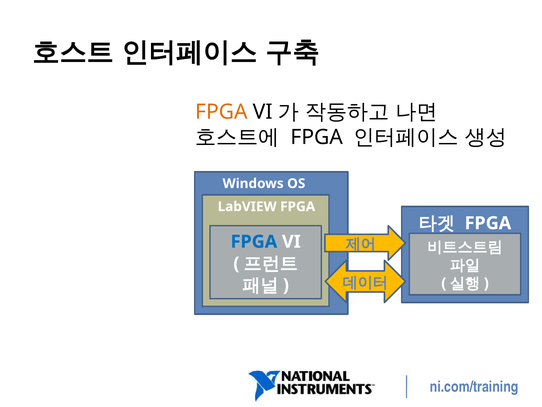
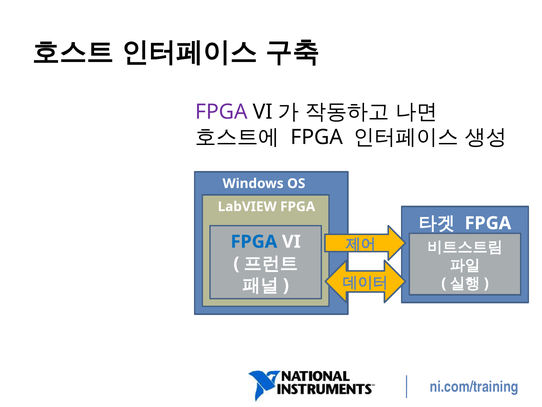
FPGA colour: orange -> purple (221, 112)
